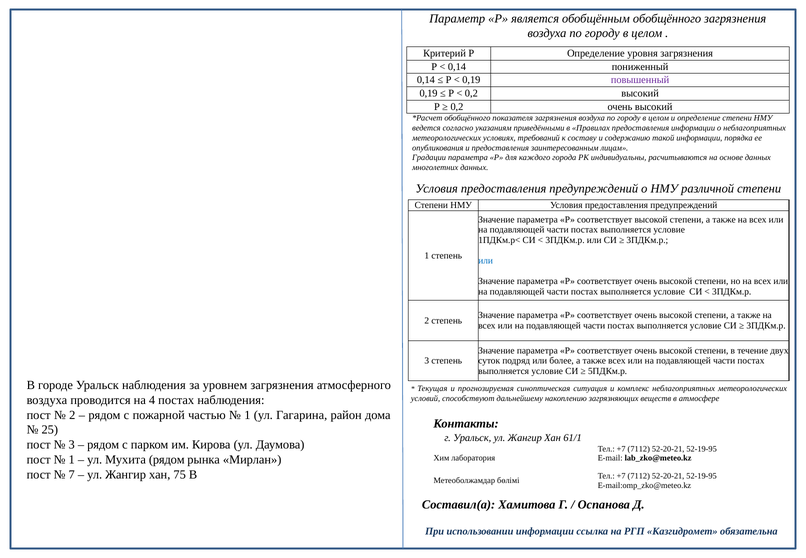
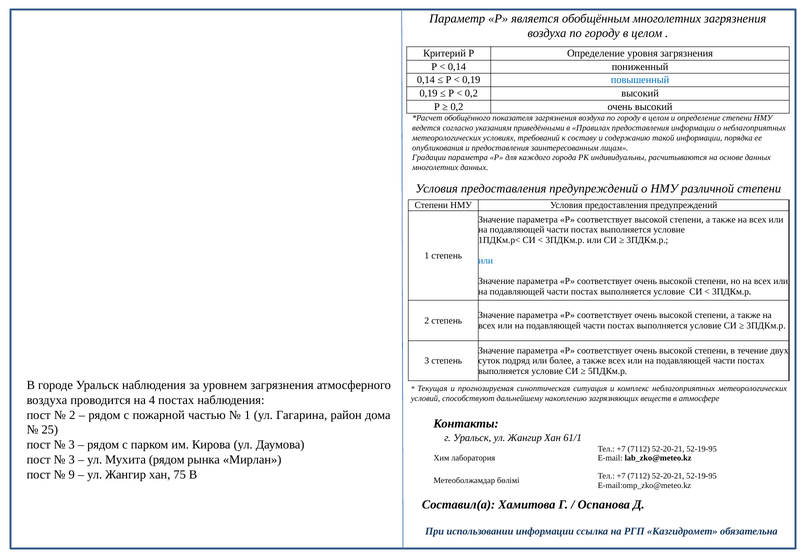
обобщённым обобщённого: обобщённого -> многолетних (667, 18)
повышенный colour: purple -> blue (640, 80)
1: 1 -> 3 (72, 460)
7: 7 -> 9 (72, 474)
